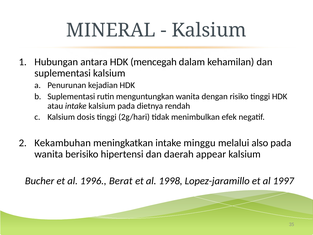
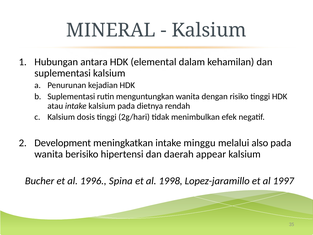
mencegah: mencegah -> elemental (154, 62)
Kekambuhan: Kekambuhan -> Development (63, 143)
Berat: Berat -> Spina (121, 181)
